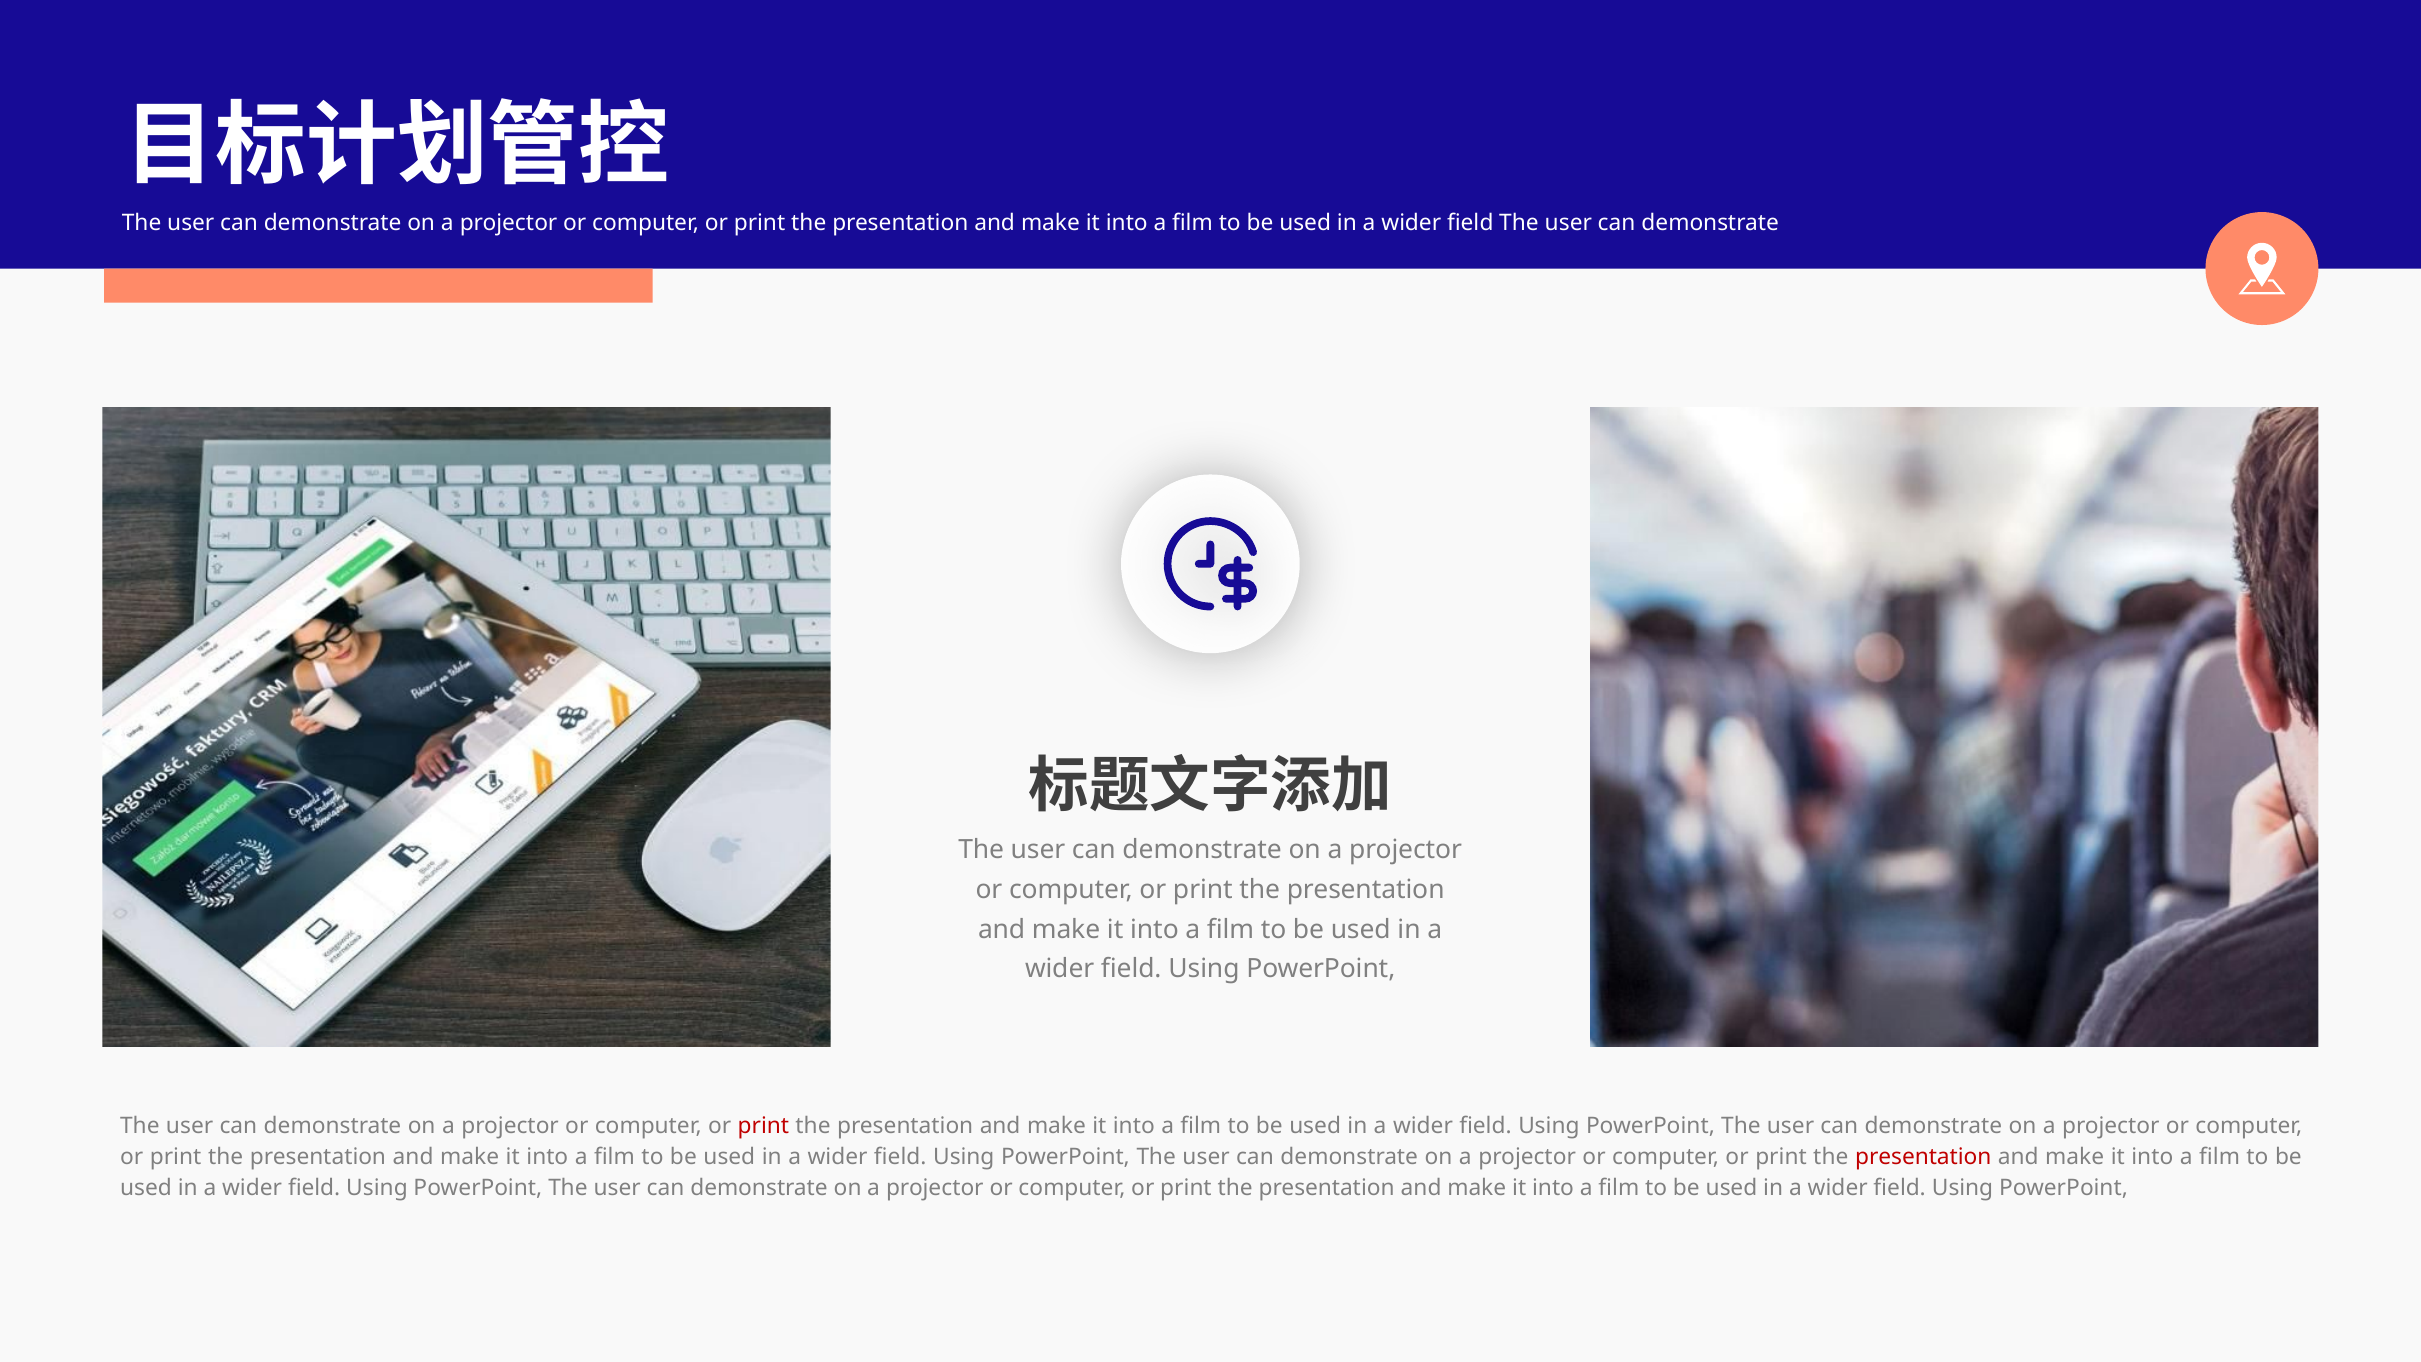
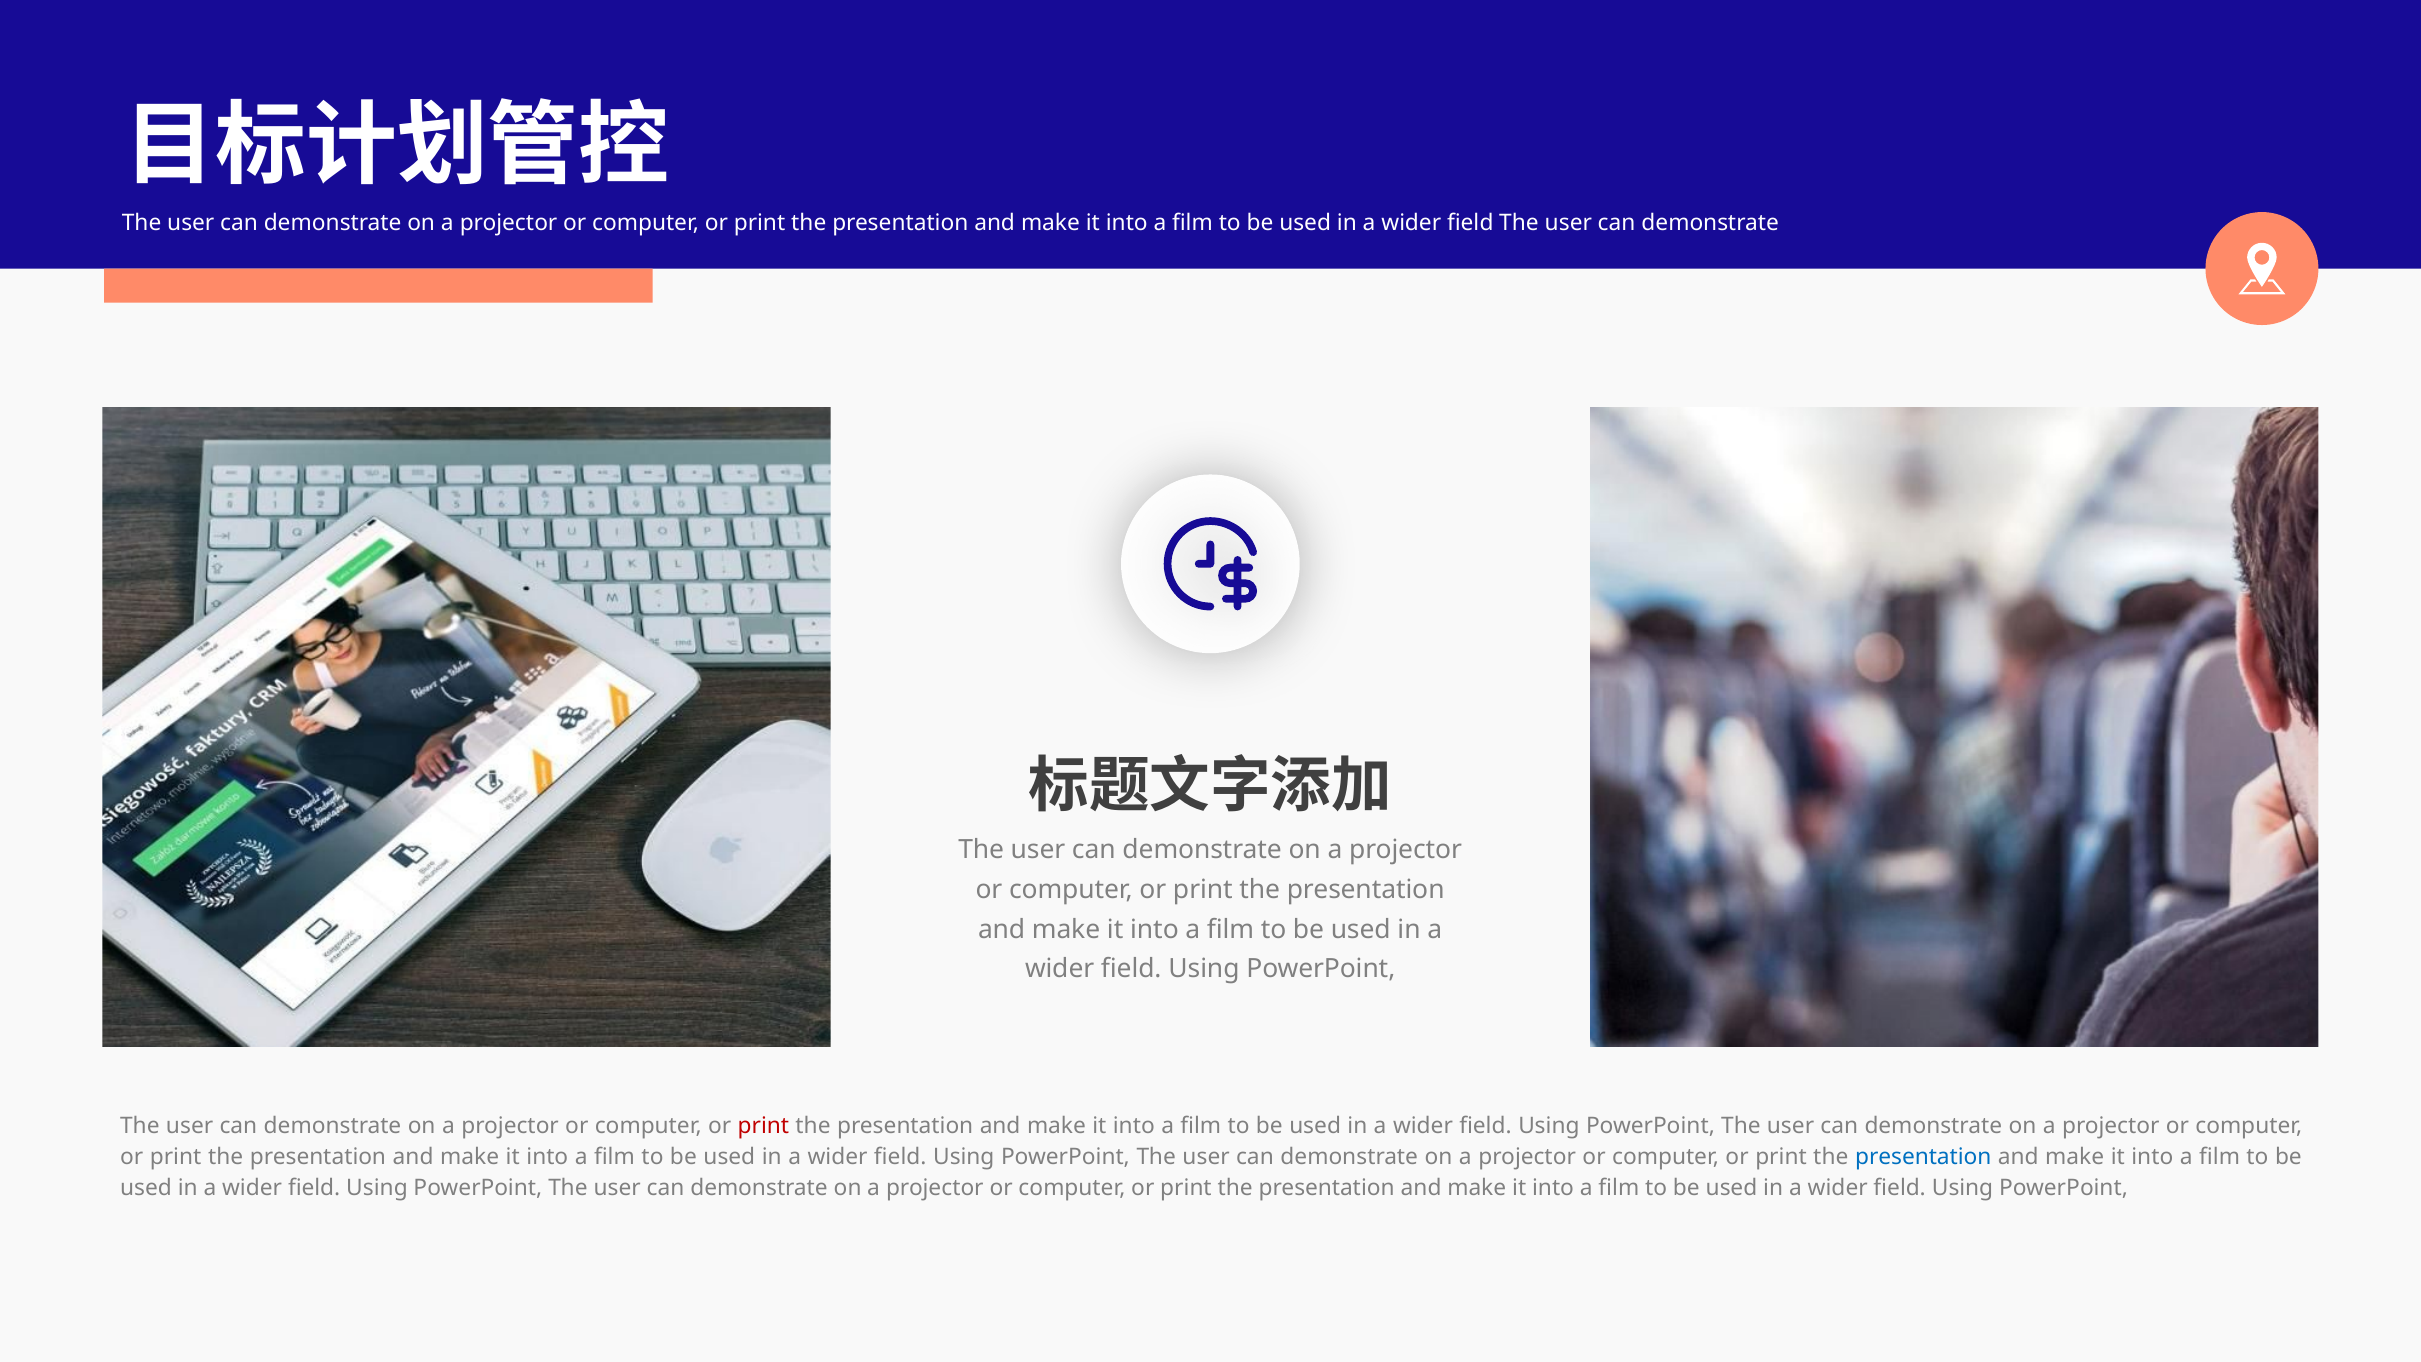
presentation colour: red -> blue (1923, 1157)
